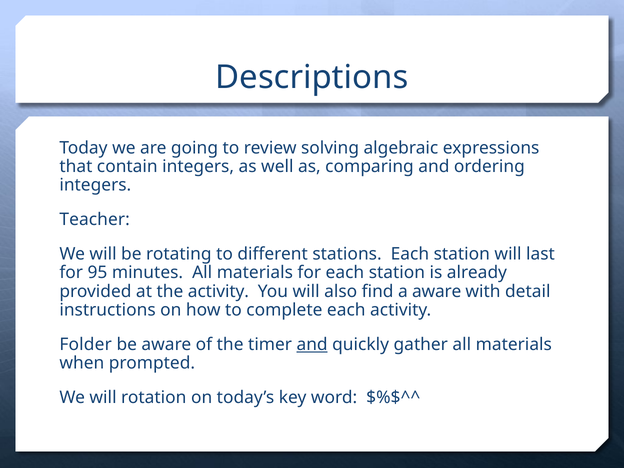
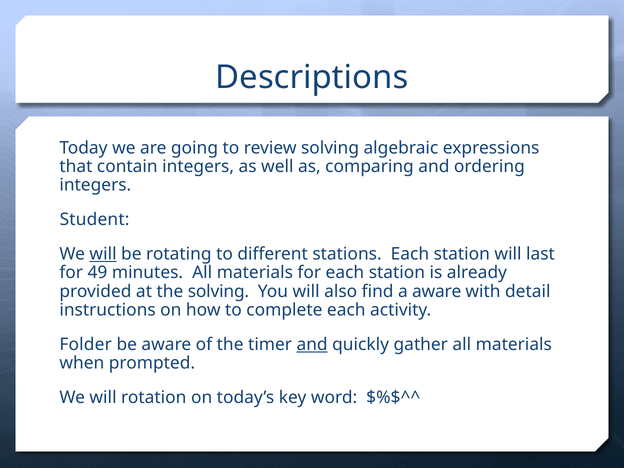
Teacher: Teacher -> Student (95, 220)
will underline: none -> present (103, 254)
95: 95 -> 49 (97, 273)
the activity: activity -> solving (218, 291)
